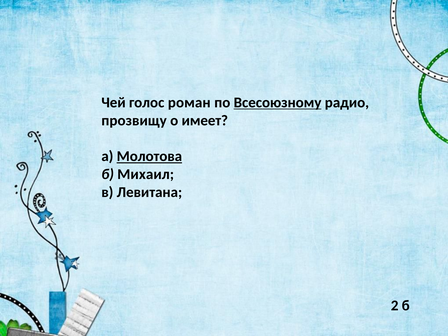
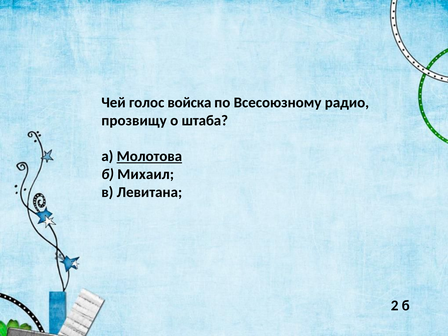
роман: роман -> войска (189, 103)
Всесоюзному underline: present -> none (278, 103)
имеет: имеет -> штаба (205, 121)
